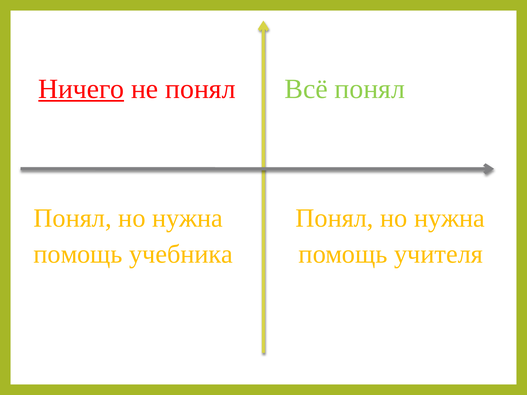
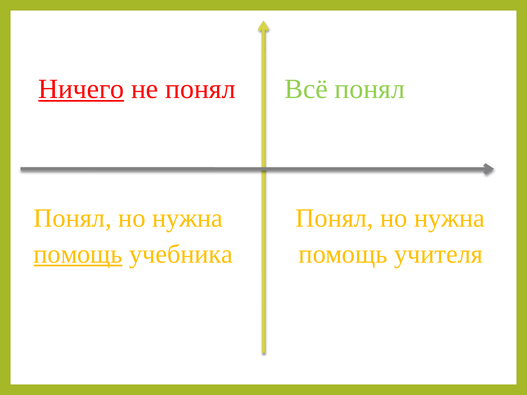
помощь underline: none -> present (78, 254)
